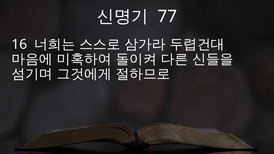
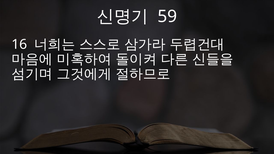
77: 77 -> 59 (167, 16)
